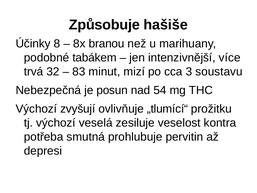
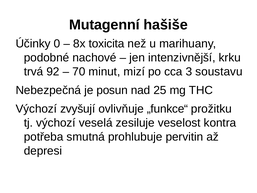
Způsobuje: Způsobuje -> Mutagenní (104, 25)
8: 8 -> 0 (57, 44)
branou: branou -> toxicita (107, 44)
tabákem: tabákem -> nachové (94, 58)
více: více -> krku (230, 58)
32: 32 -> 92 (53, 72)
83: 83 -> 70 (79, 72)
54: 54 -> 25 (160, 90)
„tlumící“: „tlumící“ -> „funkce“ (167, 109)
